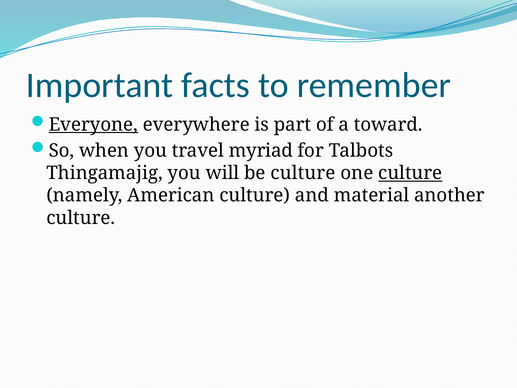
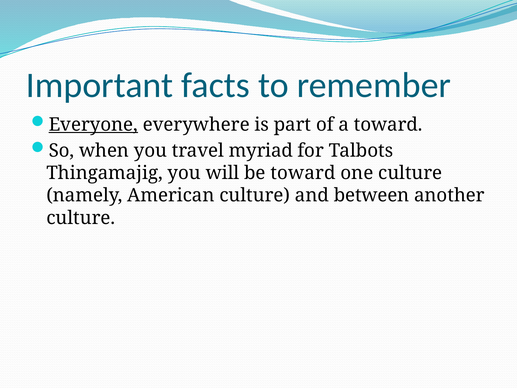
be culture: culture -> toward (303, 173)
culture underline: present -> none (410, 173)
material: material -> between (372, 195)
